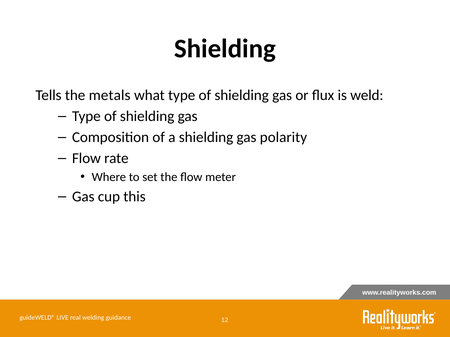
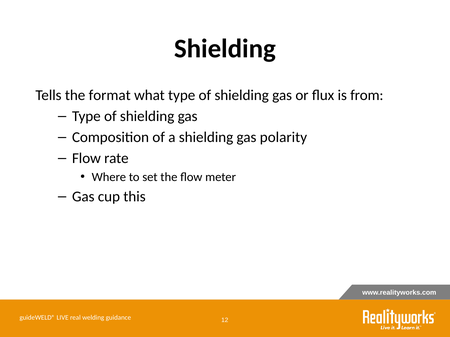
metals: metals -> format (110, 96)
weld: weld -> from (367, 96)
